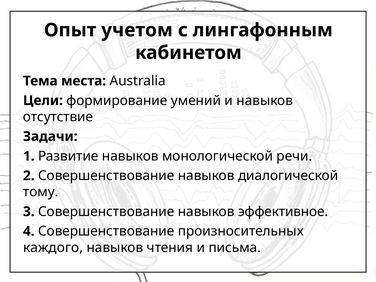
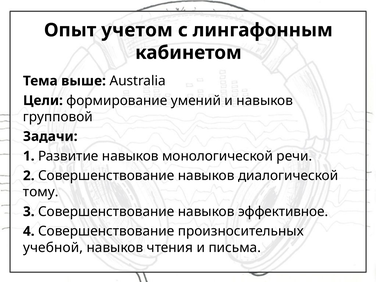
места: места -> выше (84, 81)
отсутствие: отсутствие -> групповой (58, 117)
каждого: каждого -> учебной (53, 248)
